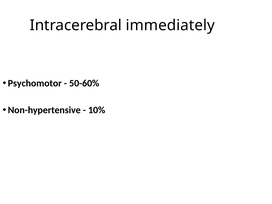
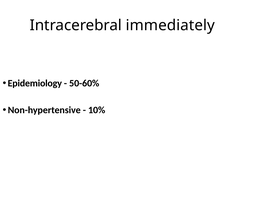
Psychomotor: Psychomotor -> Epidemiology (35, 83)
